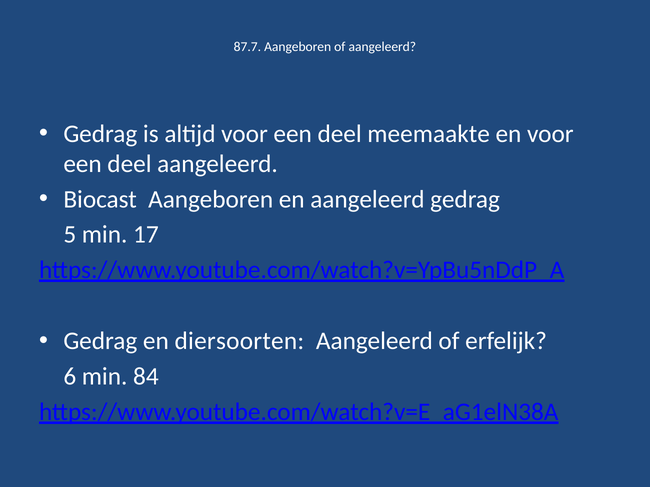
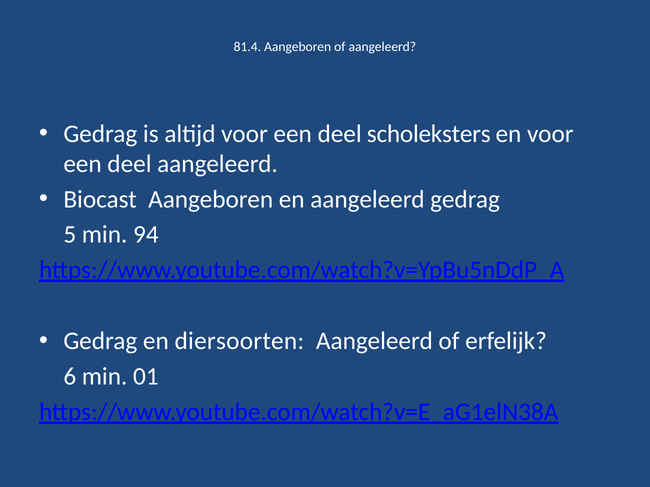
87.7: 87.7 -> 81.4 (247, 47)
meemaakte: meemaakte -> scholeksters (429, 134)
17: 17 -> 94 (146, 235)
84: 84 -> 01 (146, 377)
